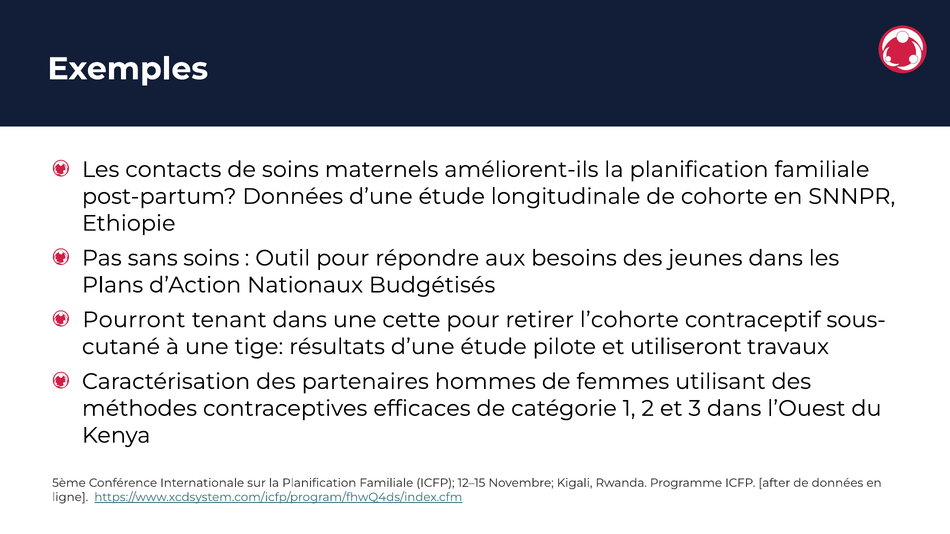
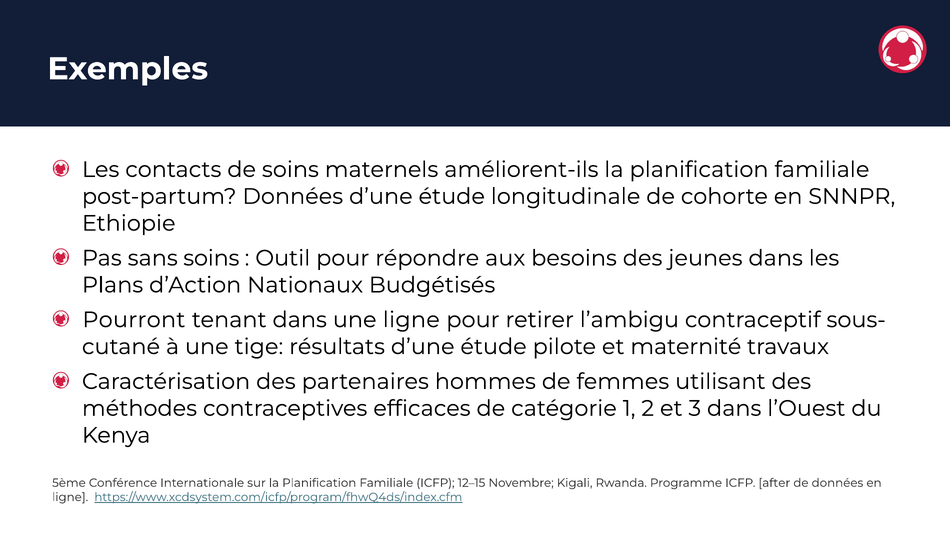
une cette: cette -> ligne (411, 320)
l’cohorte: l’cohorte -> l’ambigu (629, 320)
utiliseront: utiliseront -> maternité (686, 347)
